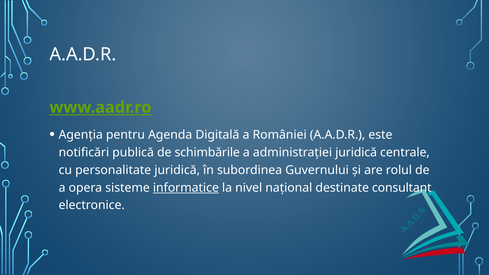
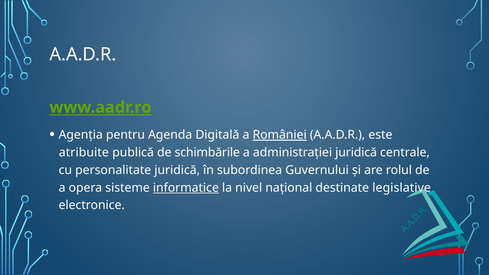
României underline: none -> present (280, 135)
notificări: notificări -> atribuite (84, 153)
consultant: consultant -> legislative (402, 188)
